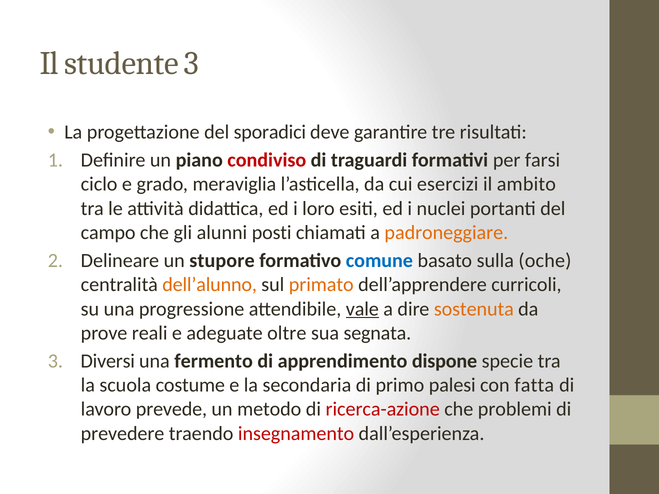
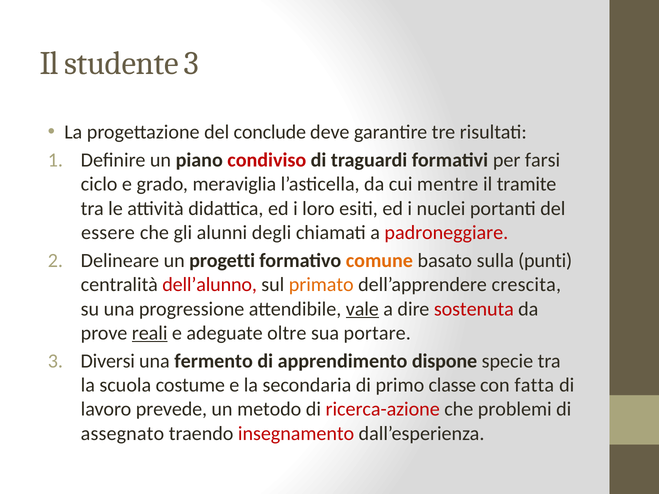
sporadici: sporadici -> conclude (270, 132)
esercizi: esercizi -> mentre (448, 184)
ambito: ambito -> tramite (527, 184)
campo: campo -> essere (108, 233)
posti: posti -> degli (272, 233)
padroneggiare colour: orange -> red (446, 233)
stupore: stupore -> progetti (222, 261)
comune colour: blue -> orange (379, 261)
oche: oche -> punti (545, 261)
dell’alunno colour: orange -> red (210, 285)
curricoli: curricoli -> crescita (526, 285)
sostenuta colour: orange -> red (474, 309)
reali underline: none -> present (150, 333)
segnata: segnata -> portare (377, 333)
palesi: palesi -> classe (452, 385)
prevedere: prevedere -> assegnato (122, 434)
